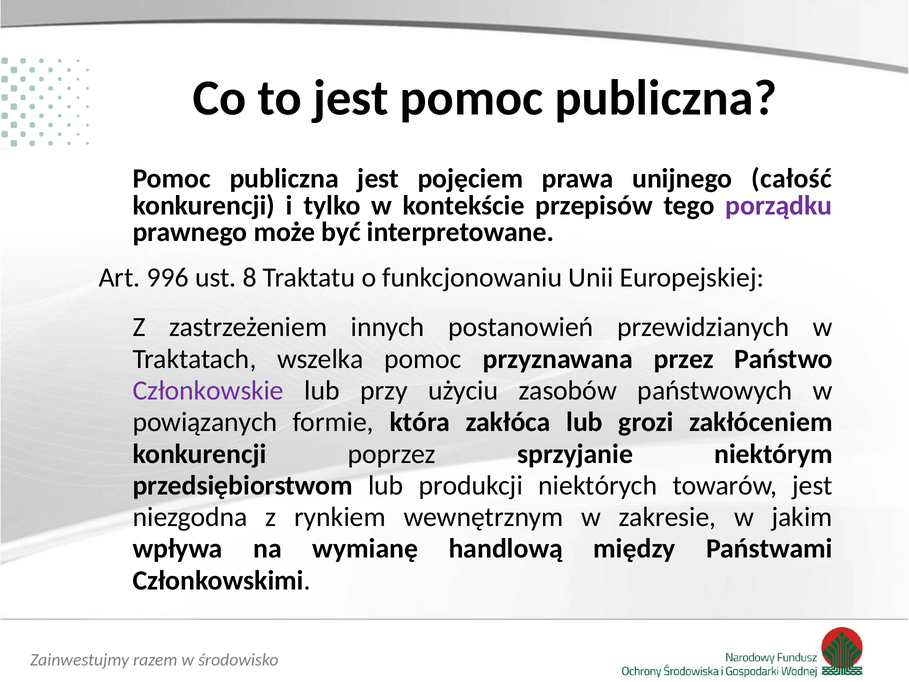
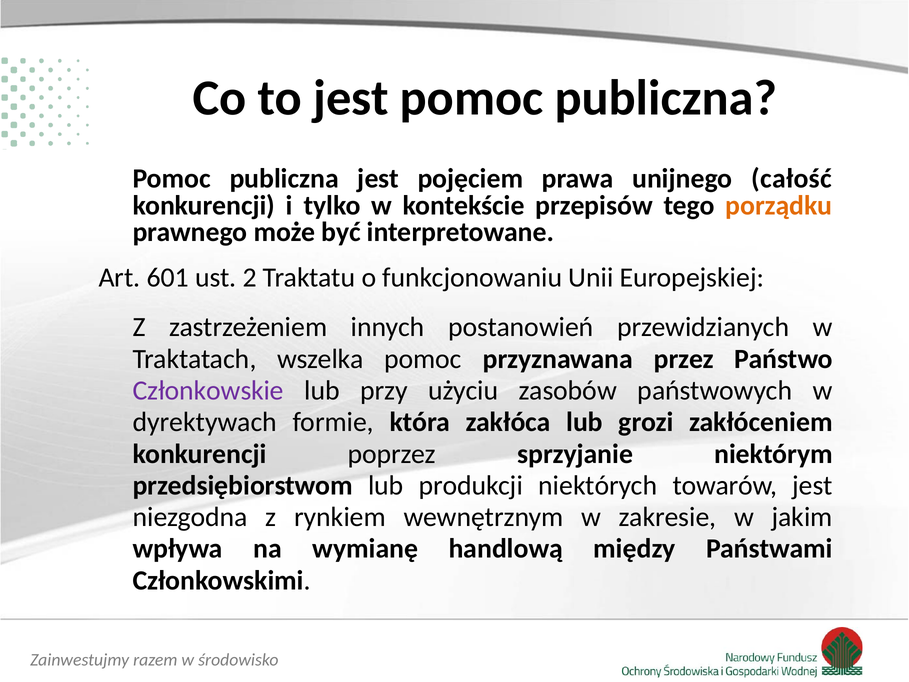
porządku colour: purple -> orange (779, 205)
996: 996 -> 601 (168, 278)
8: 8 -> 2 (250, 278)
powiązanych: powiązanych -> dyrektywach (205, 422)
